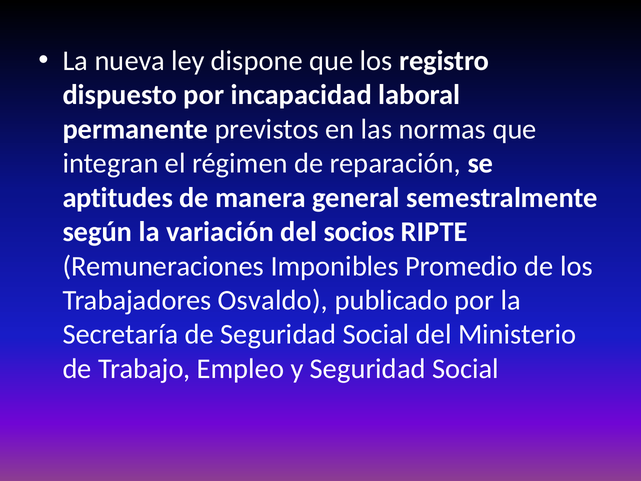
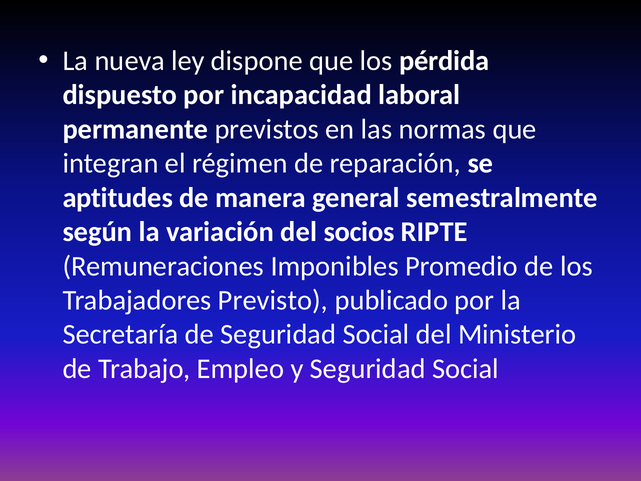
registro: registro -> pérdida (444, 61)
Osvaldo: Osvaldo -> Previsto (273, 300)
